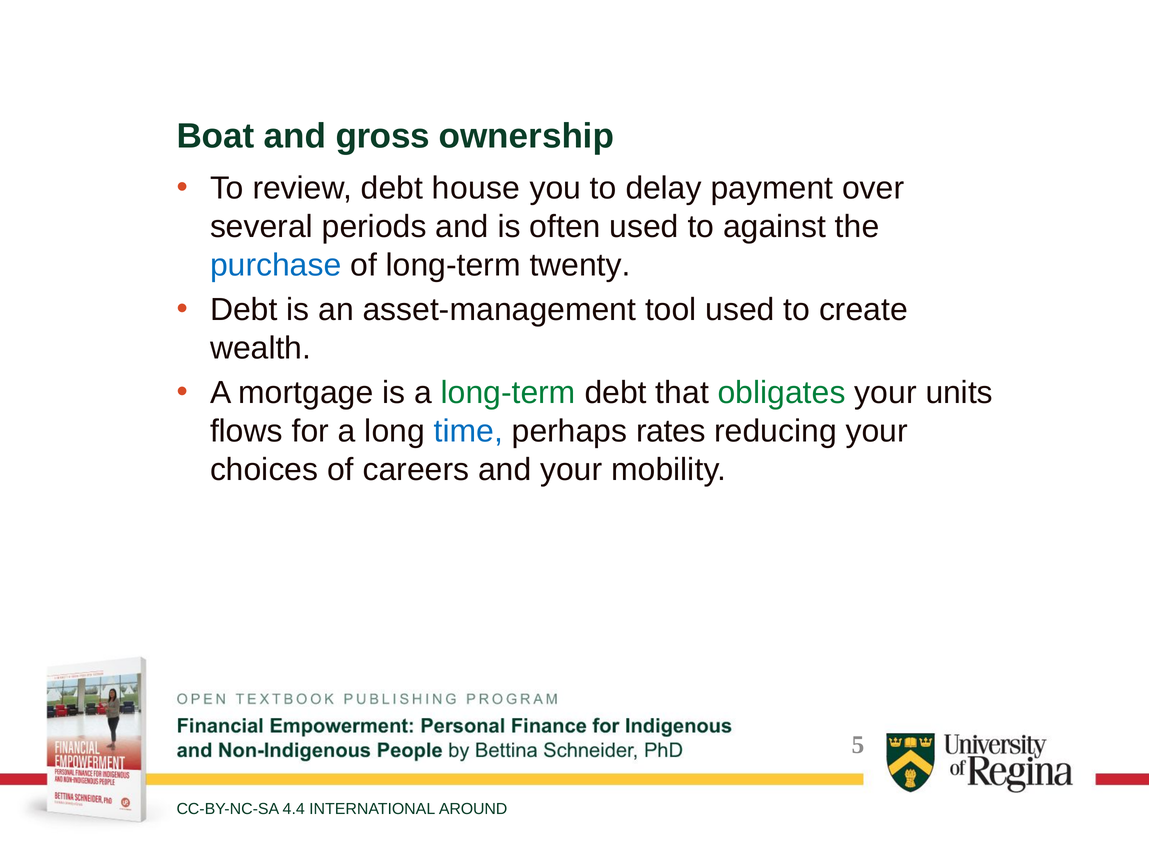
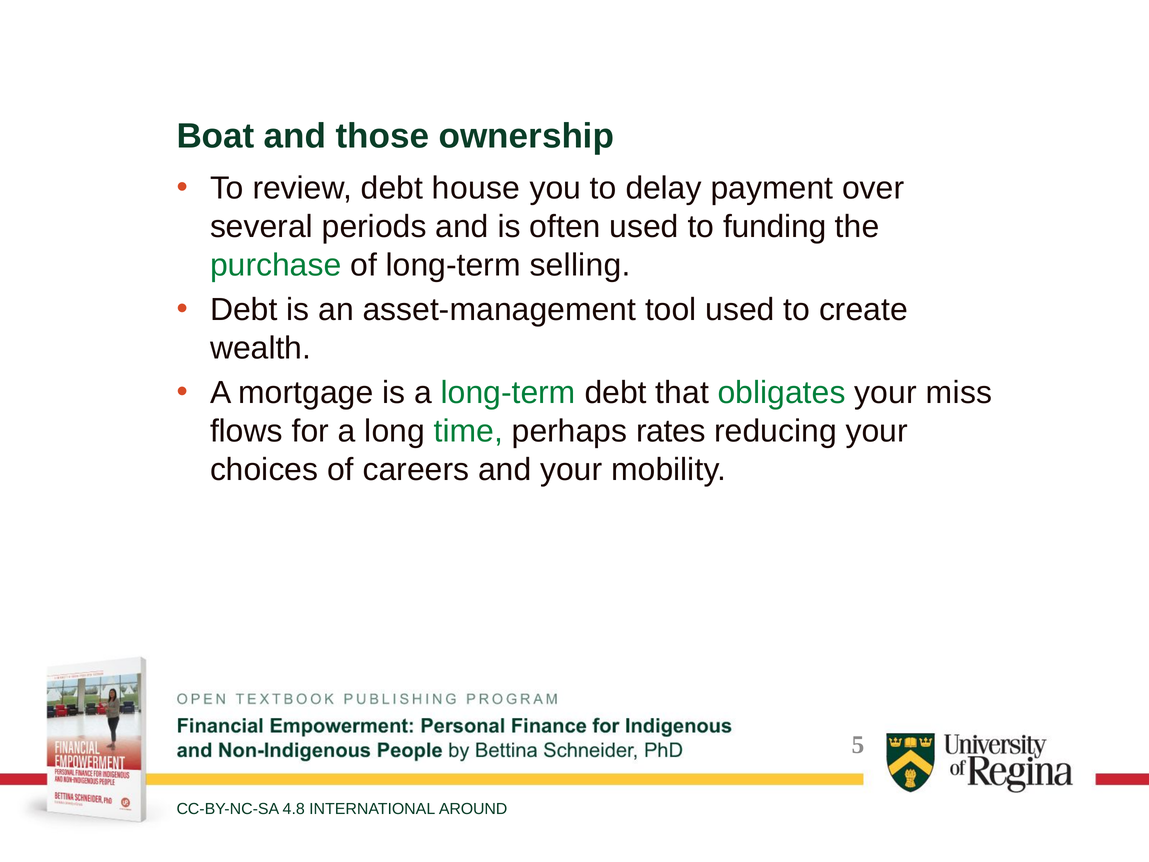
gross: gross -> those (382, 136)
against: against -> funding (775, 227)
purchase colour: blue -> green (276, 265)
twenty: twenty -> selling (580, 265)
units: units -> miss (959, 393)
time colour: blue -> green (468, 431)
4.4: 4.4 -> 4.8 (294, 809)
